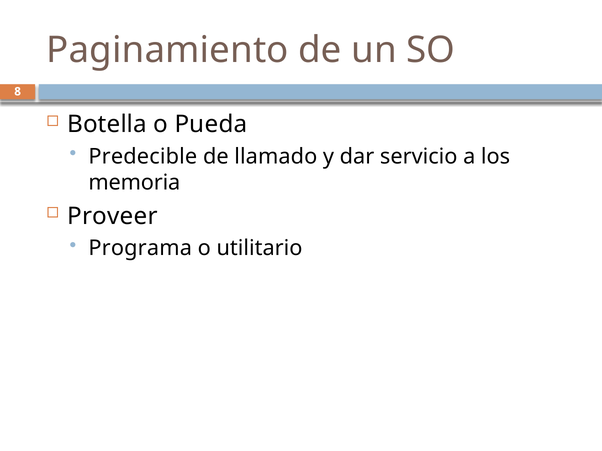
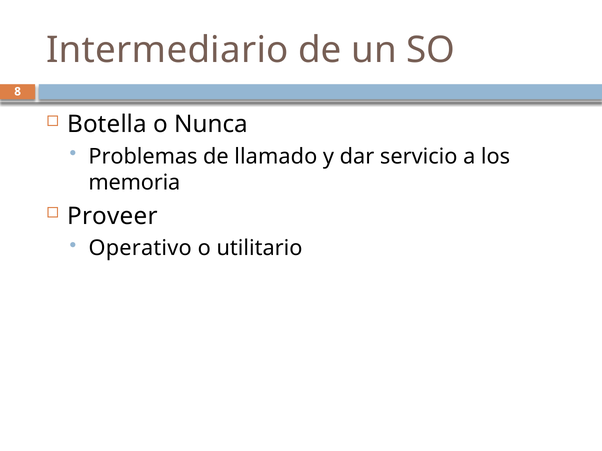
Paginamiento: Paginamiento -> Intermediario (167, 50)
Pueda: Pueda -> Nunca (211, 125)
Predecible: Predecible -> Problemas (143, 157)
Programa: Programa -> Operativo (140, 248)
